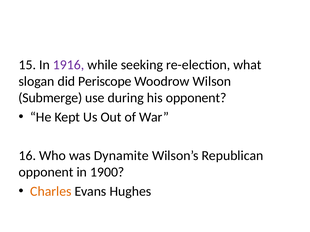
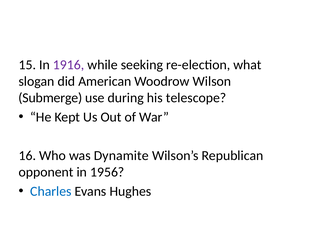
Periscope: Periscope -> American (105, 82)
his opponent: opponent -> telescope (196, 98)
1900: 1900 -> 1956 (107, 173)
Charles colour: orange -> blue (51, 192)
